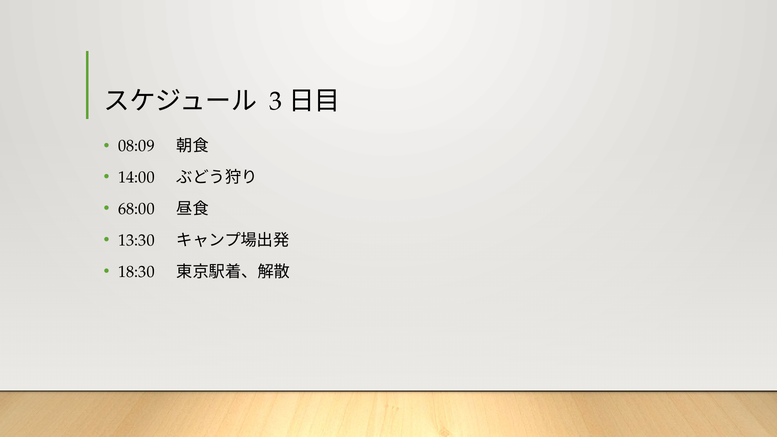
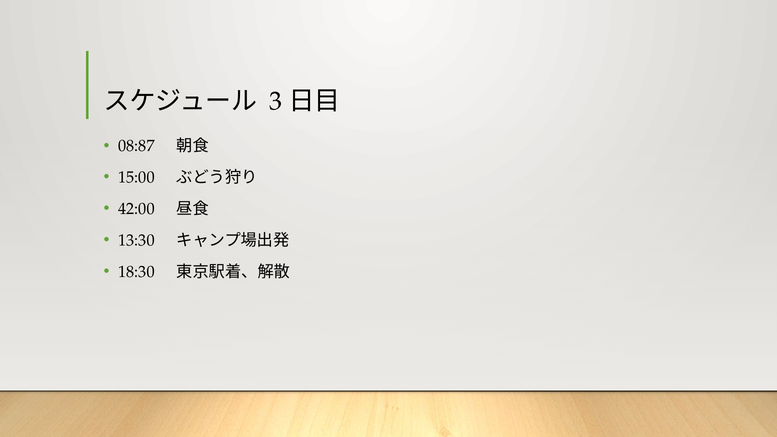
08:09: 08:09 -> 08:87 (136, 146)
14:00: 14:00 -> 15:00 (136, 178)
68:00: 68:00 -> 42:00 (136, 209)
